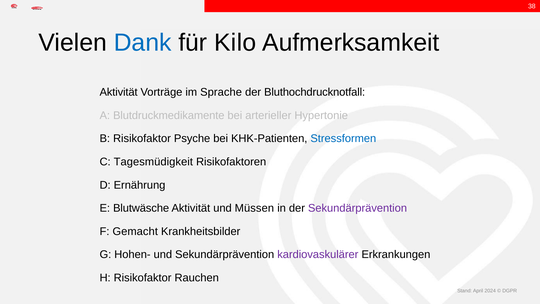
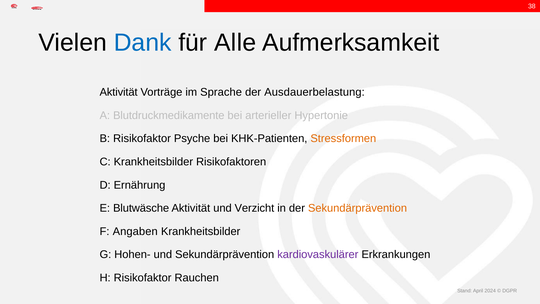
Kilo: Kilo -> Alle (235, 43)
Bluthochdrucknotfall: Bluthochdrucknotfall -> Ausdauerbelastung (315, 92)
Stressformen colour: blue -> orange (343, 139)
C Tagesmüdigkeit: Tagesmüdigkeit -> Krankheitsbilder (153, 162)
Müssen: Müssen -> Verzicht (254, 208)
Sekundärprävention colour: purple -> orange (358, 208)
Gemacht: Gemacht -> Angaben (135, 231)
